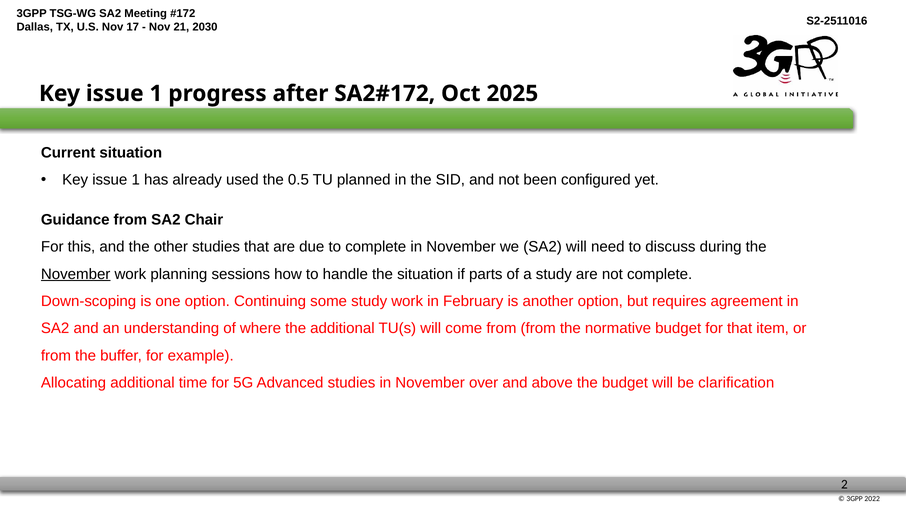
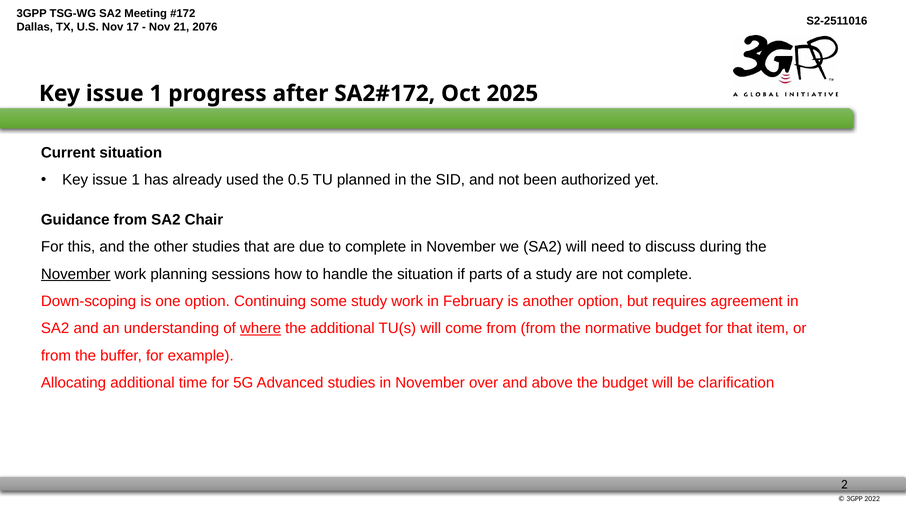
2030: 2030 -> 2076 (205, 27)
configured: configured -> authorized (596, 180)
where underline: none -> present (260, 328)
